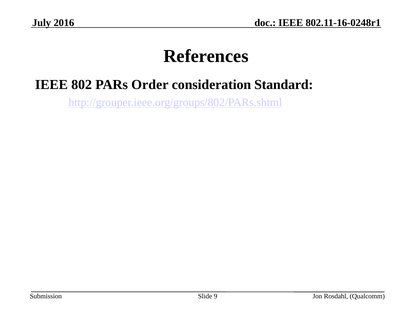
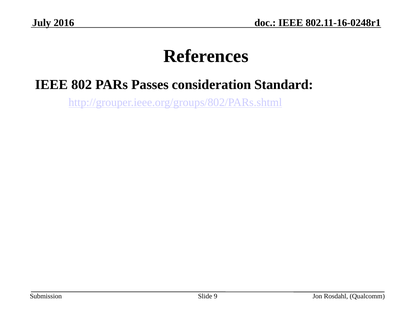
Order: Order -> Passes (150, 85)
